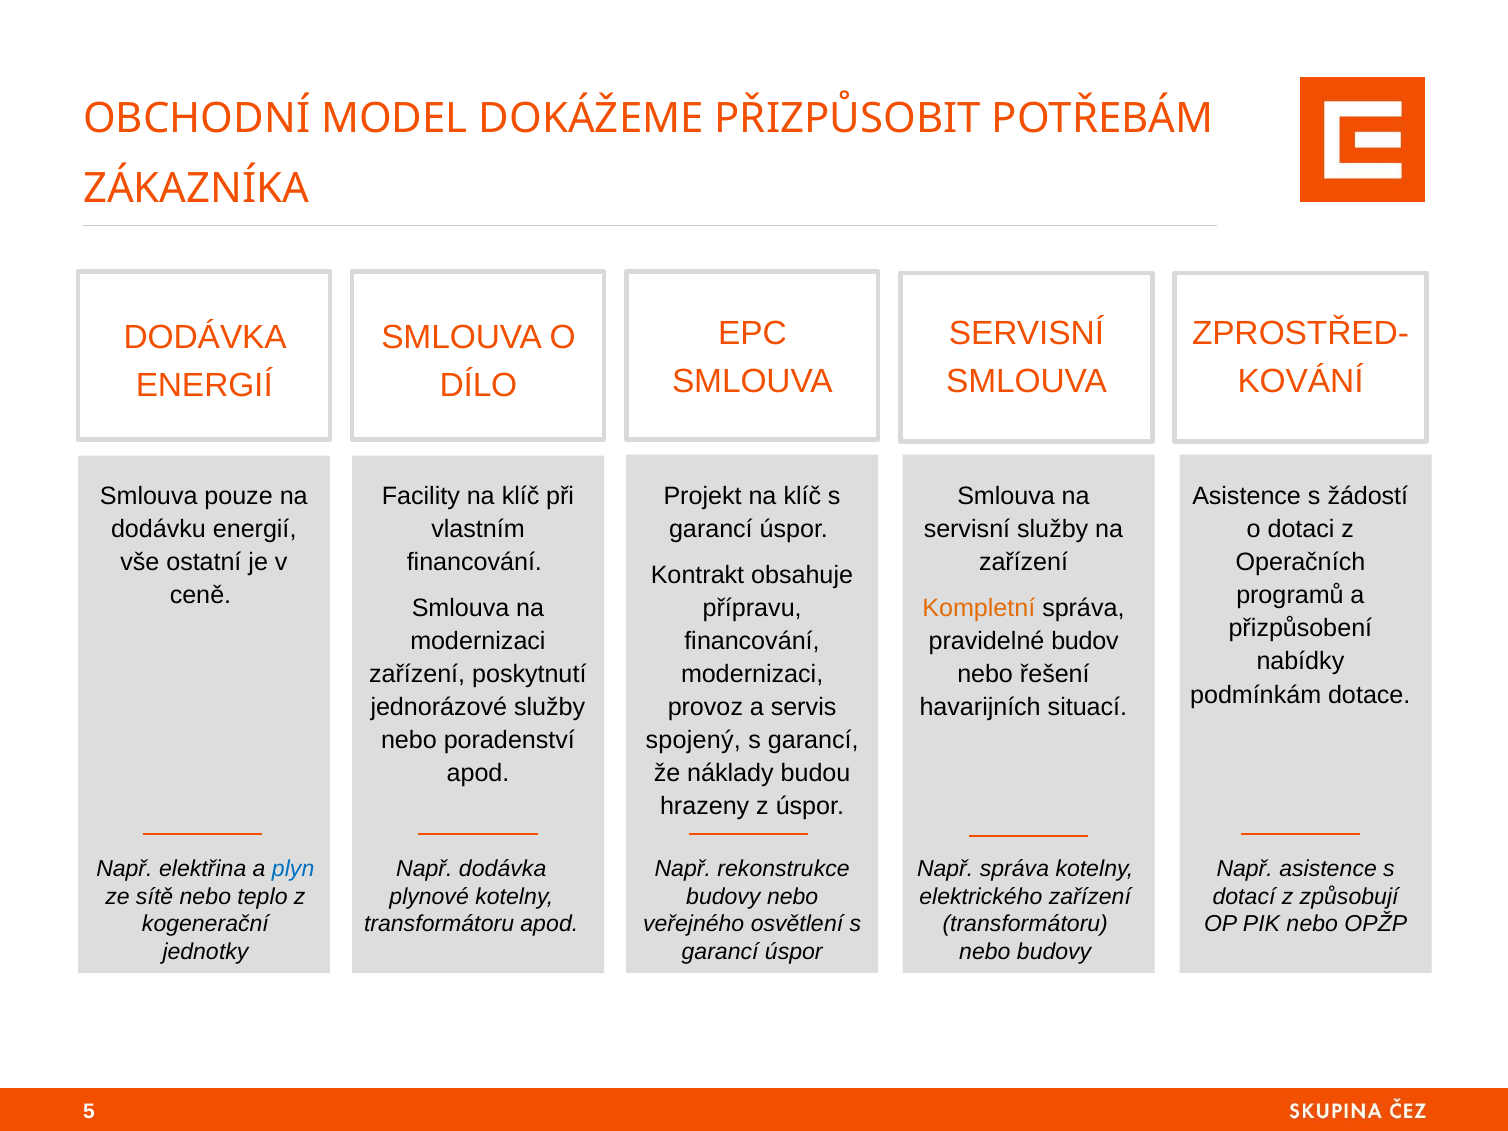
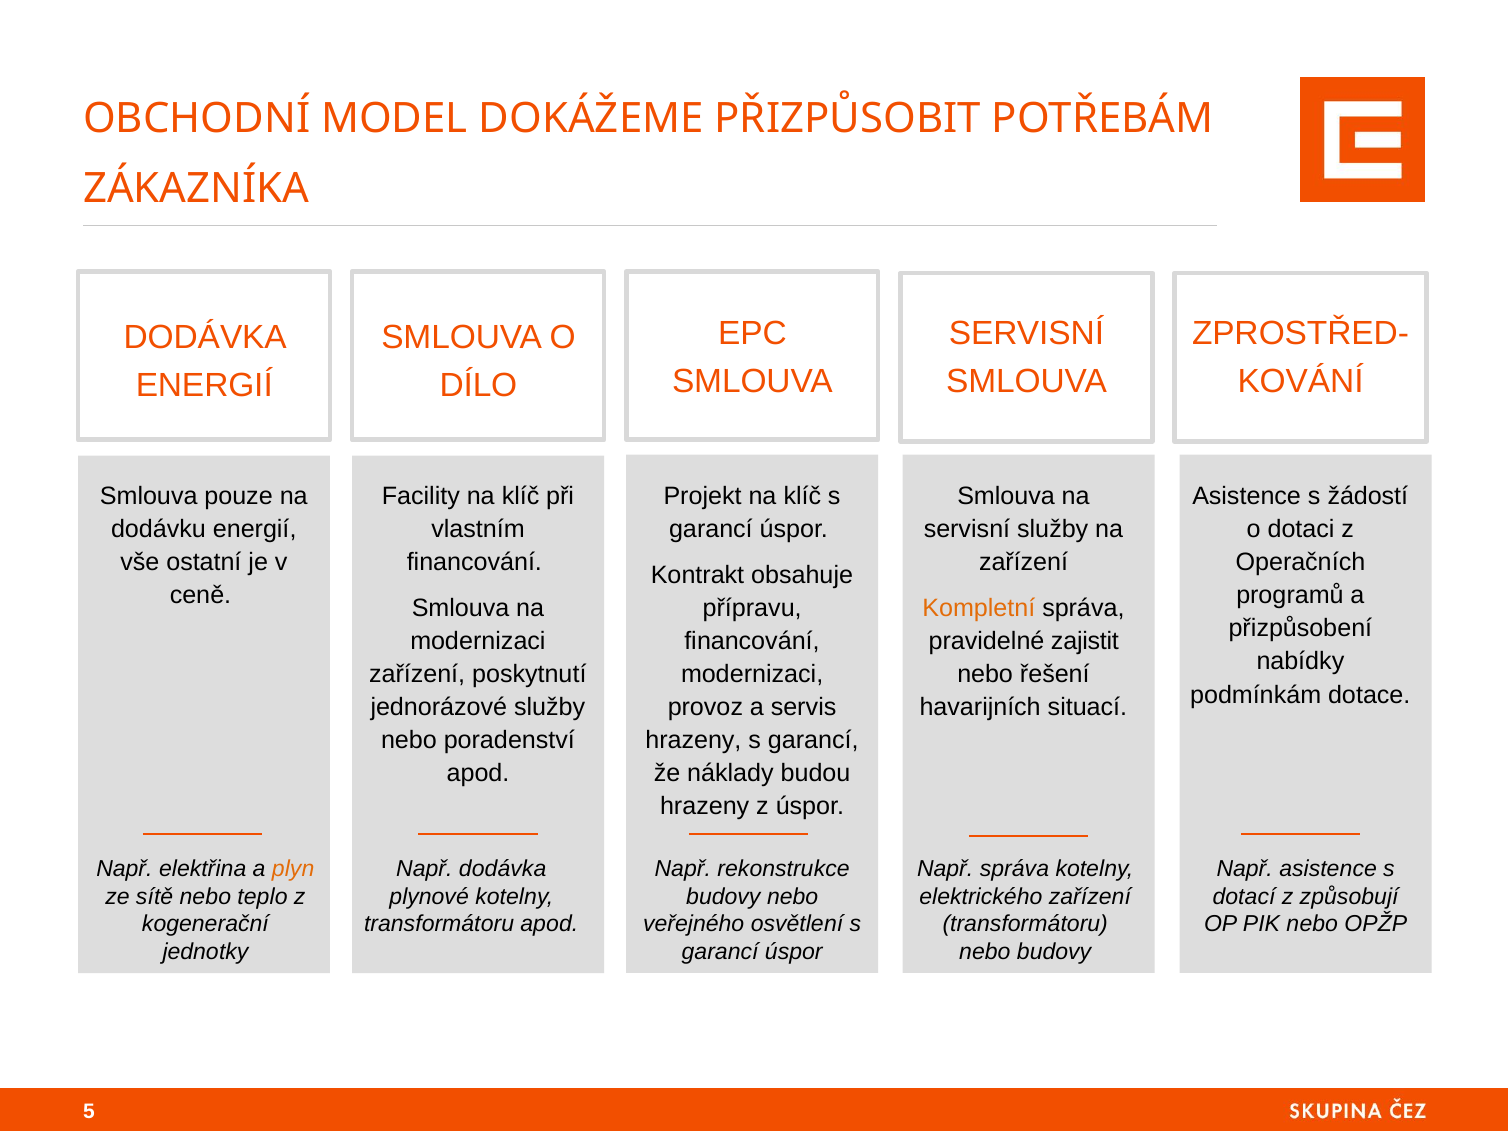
budov: budov -> zajistit (1085, 641)
spojený: spojený -> hrazeny (693, 740)
plyn colour: blue -> orange (293, 869)
